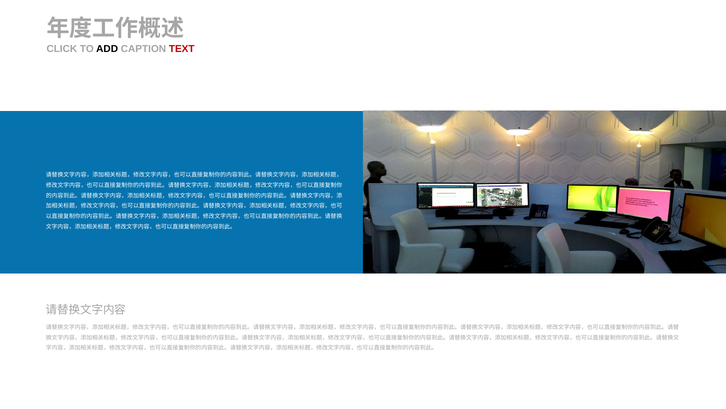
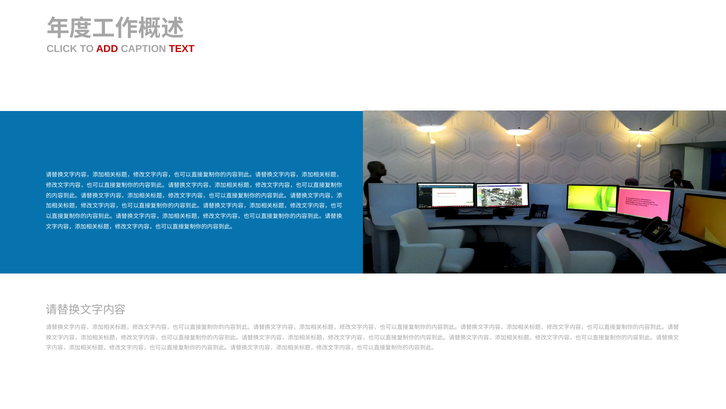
ADD colour: black -> red (107, 49)
